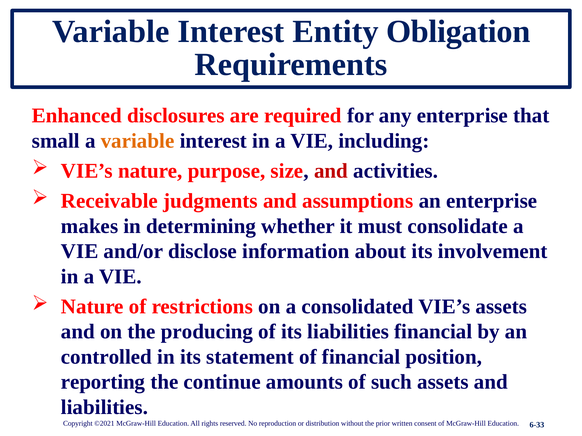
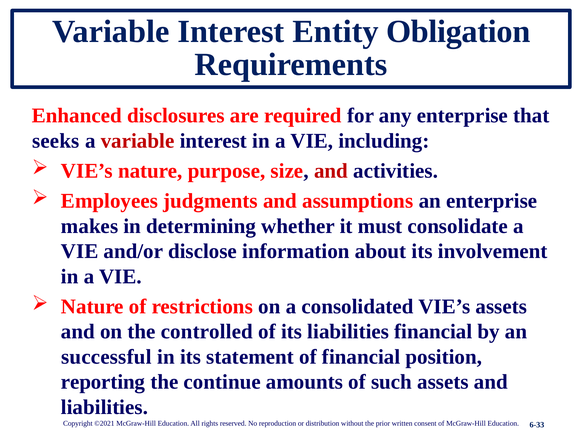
small: small -> seeks (56, 141)
variable colour: orange -> red (138, 141)
Receivable: Receivable -> Employees (109, 201)
producing: producing -> controlled (207, 332)
controlled: controlled -> successful (106, 357)
